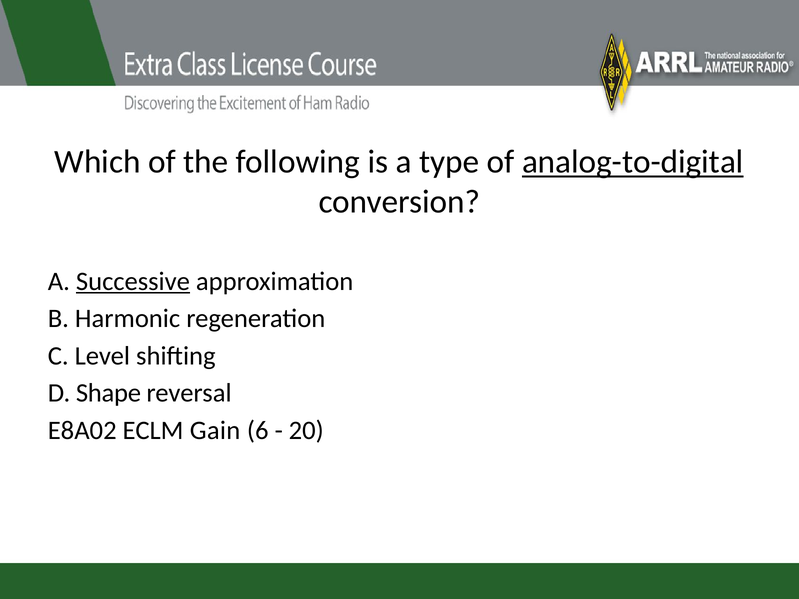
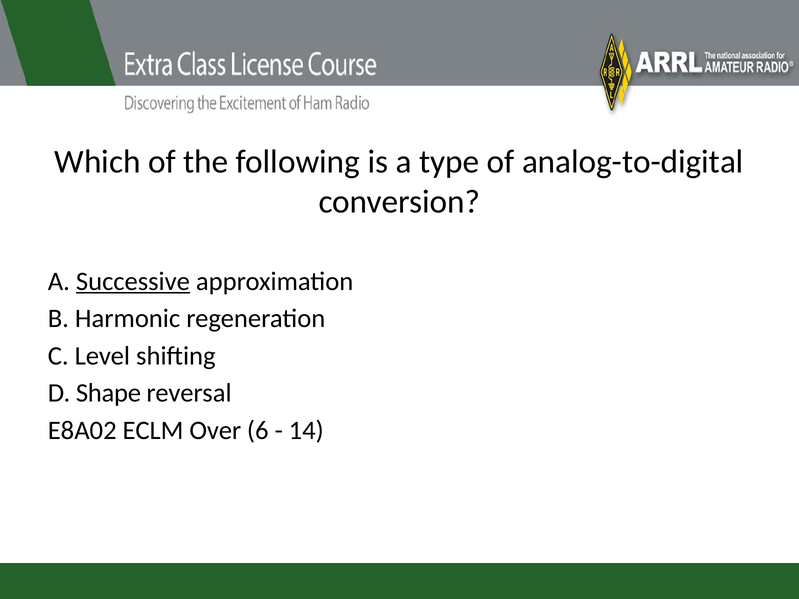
analog-to-digital underline: present -> none (633, 162)
Gain: Gain -> Over (215, 431)
20: 20 -> 14 (306, 431)
